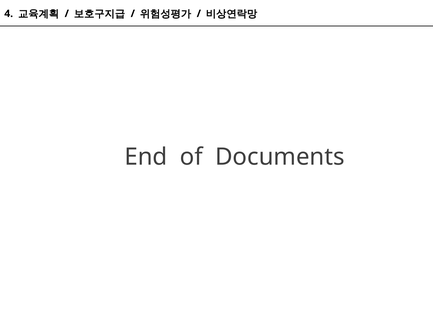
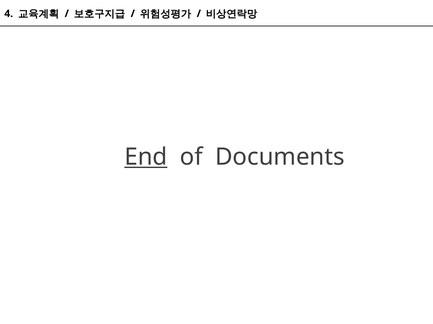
End underline: none -> present (146, 157)
